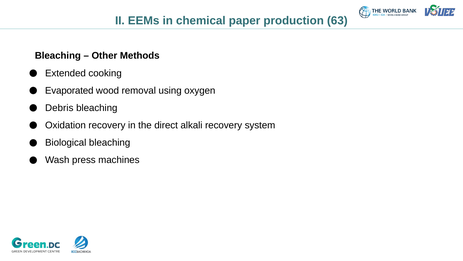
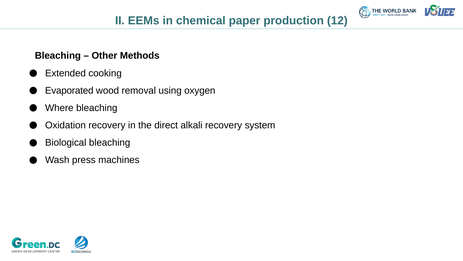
63: 63 -> 12 (337, 21)
Debris: Debris -> Where (59, 108)
